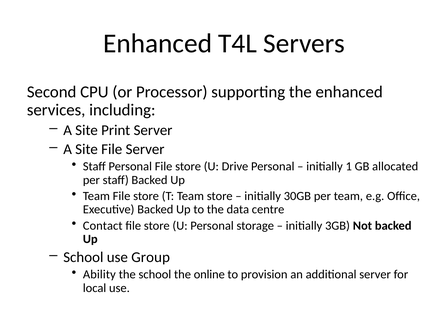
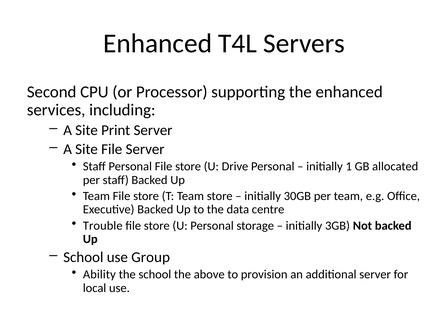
Contact: Contact -> Trouble (103, 226)
online: online -> above (209, 274)
